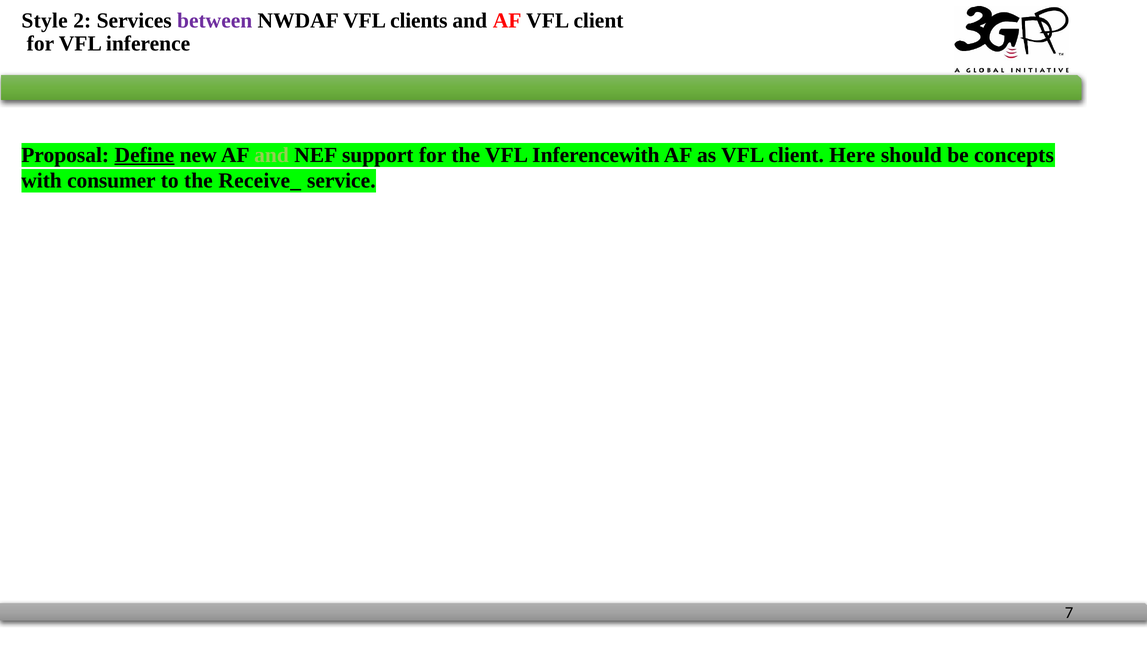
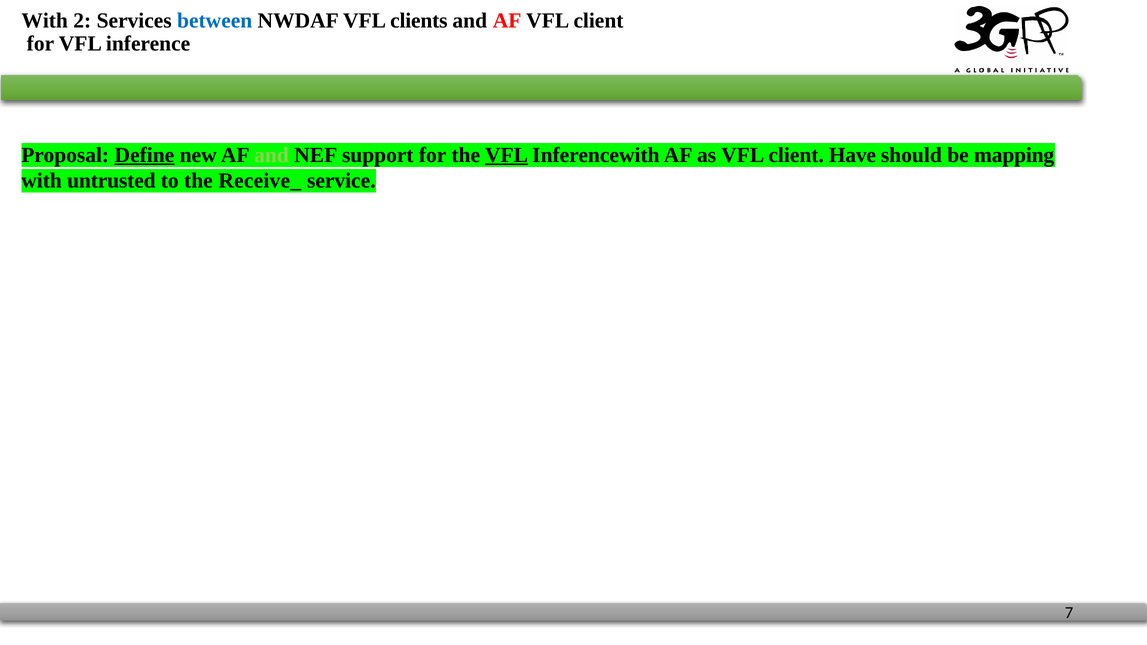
Style: Style -> With (45, 21)
between colour: purple -> blue (215, 21)
VFL underline: none -> present (507, 155)
Here: Here -> Have (852, 155)
concepts: concepts -> mapping (1014, 155)
consumer: consumer -> untrusted (111, 181)
